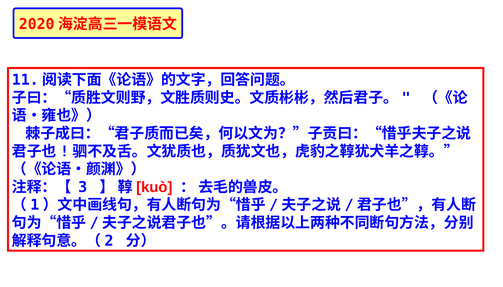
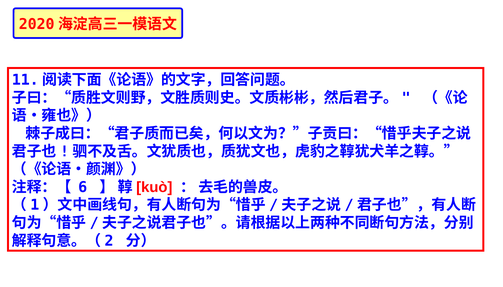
3: 3 -> 6 (83, 187)
